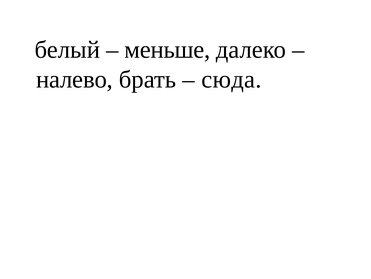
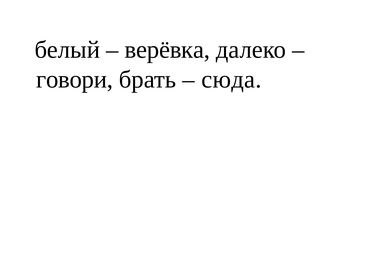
меньше: меньше -> верёвка (167, 49)
налево: налево -> говори (75, 79)
